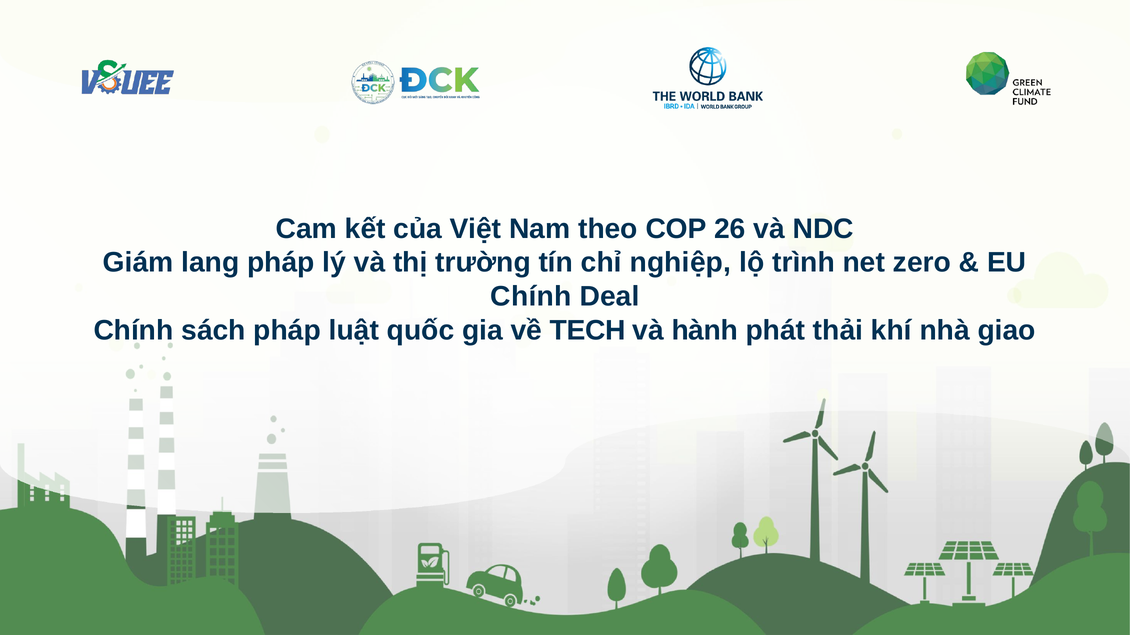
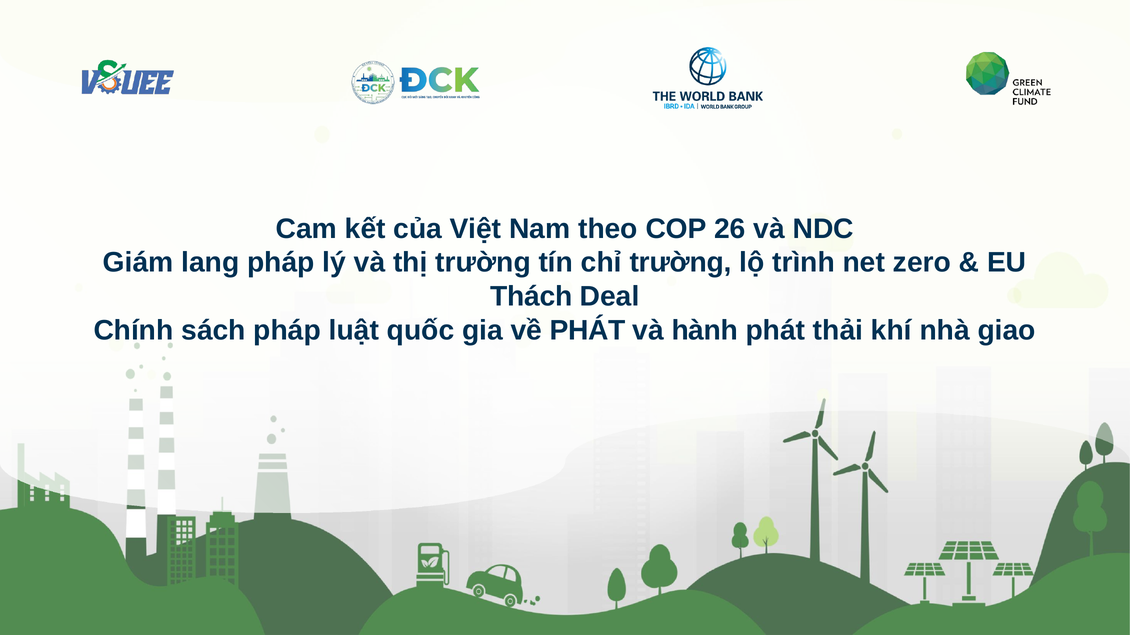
chỉ nghiệp: nghiệp -> trường (681, 263)
Chính: Chính -> Thách (531, 297)
về TECH: TECH -> PHÁT (588, 331)
